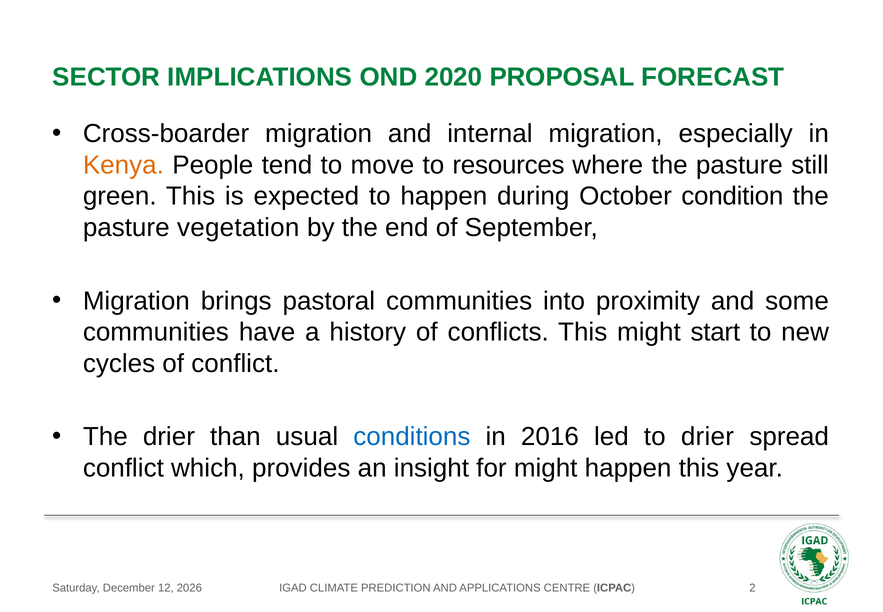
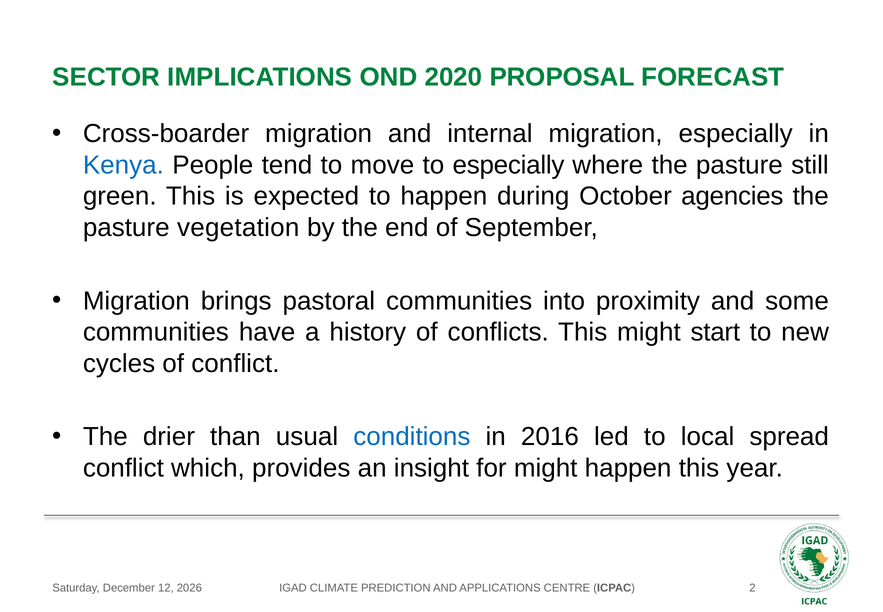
Kenya colour: orange -> blue (123, 165)
to resources: resources -> especially (509, 165)
condition: condition -> agencies (732, 196)
to drier: drier -> local (708, 436)
